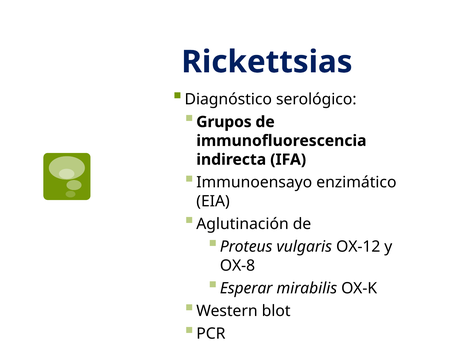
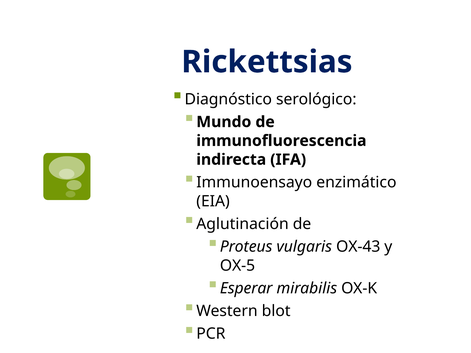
Grupos: Grupos -> Mundo (224, 122)
OX-12: OX-12 -> OX-43 (358, 247)
OX-8: OX-8 -> OX-5 (237, 266)
